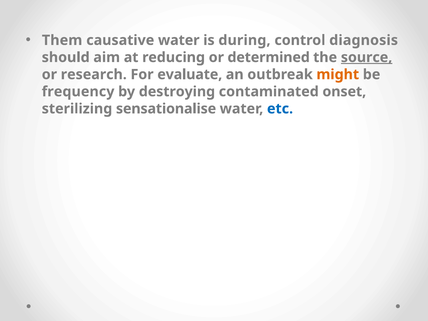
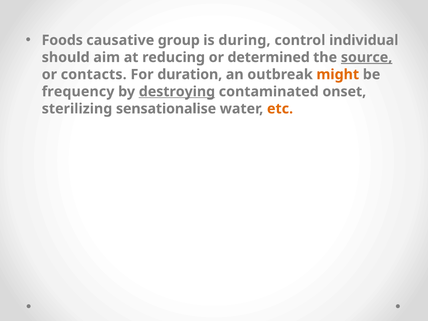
Them: Them -> Foods (62, 40)
causative water: water -> group (179, 40)
diagnosis: diagnosis -> individual (364, 40)
research: research -> contacts (94, 74)
evaluate: evaluate -> duration (190, 74)
destroying underline: none -> present (177, 92)
etc colour: blue -> orange (280, 109)
